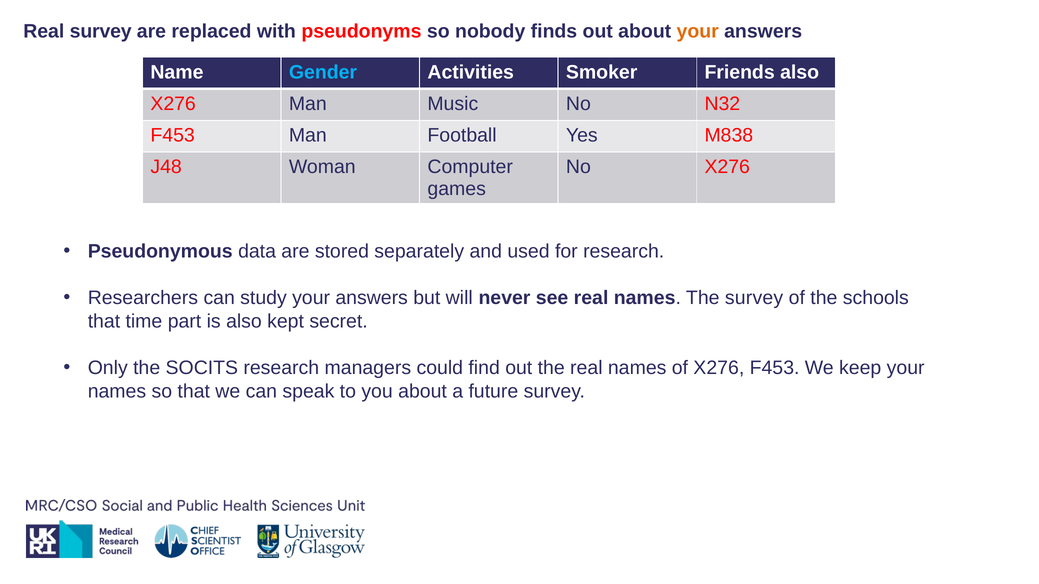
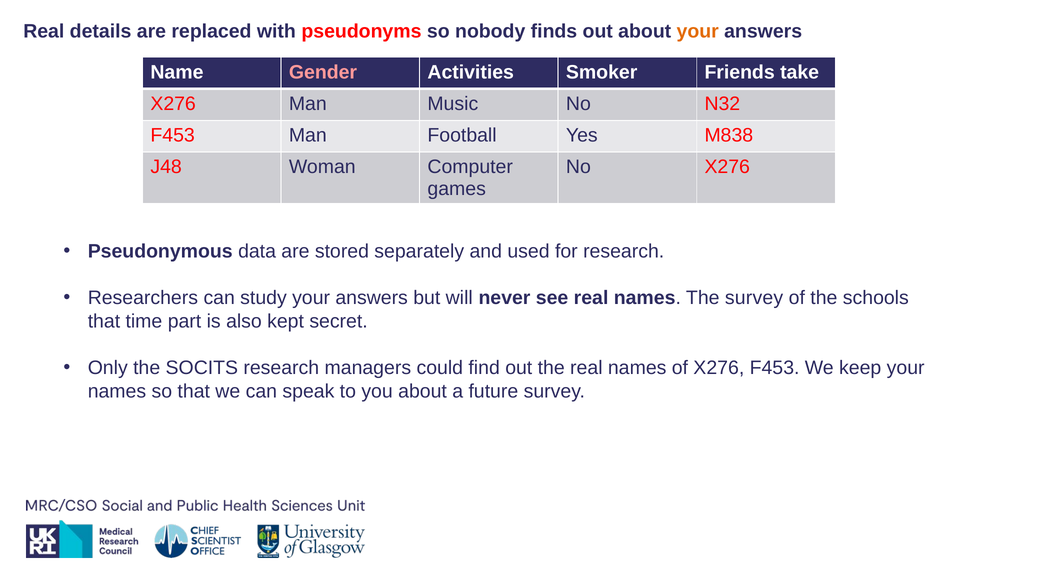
Real survey: survey -> details (101, 31)
Gender colour: light blue -> pink (323, 72)
Friends also: also -> take (800, 72)
